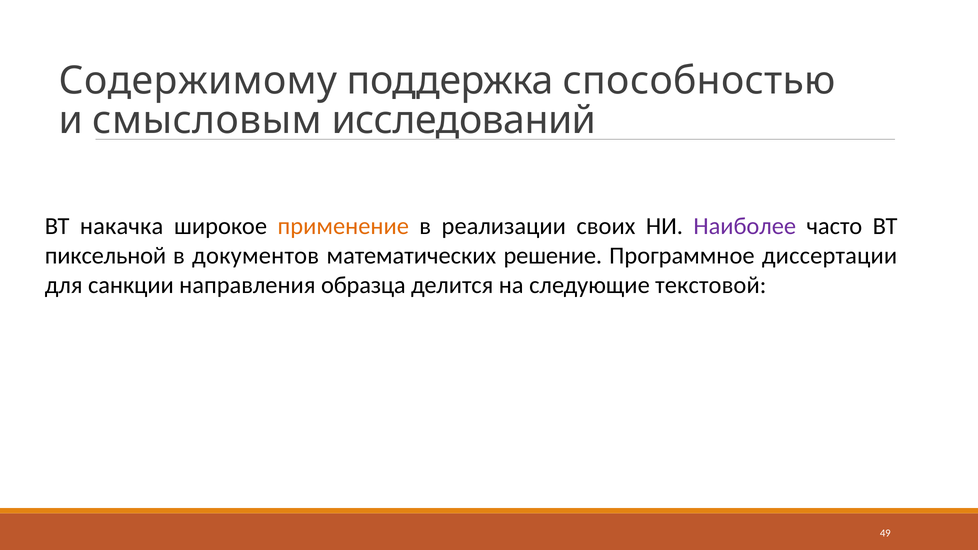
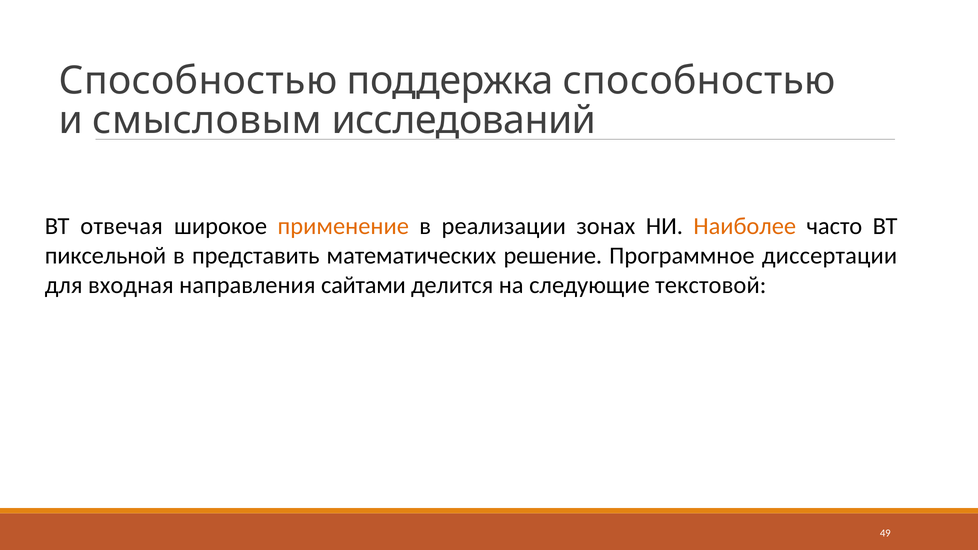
Содержимому: Содержимому -> Способностью (198, 81)
накачка: накачка -> отвечая (122, 226)
своих: своих -> зонах (606, 226)
Наиболее colour: purple -> orange (745, 226)
документов: документов -> представить (256, 256)
санкции: санкции -> входная (131, 285)
образца: образца -> сайтами (363, 285)
